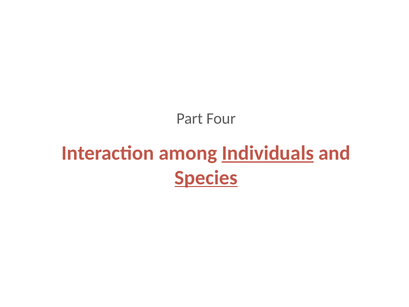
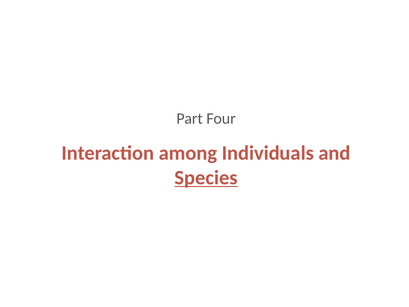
Individuals underline: present -> none (268, 153)
